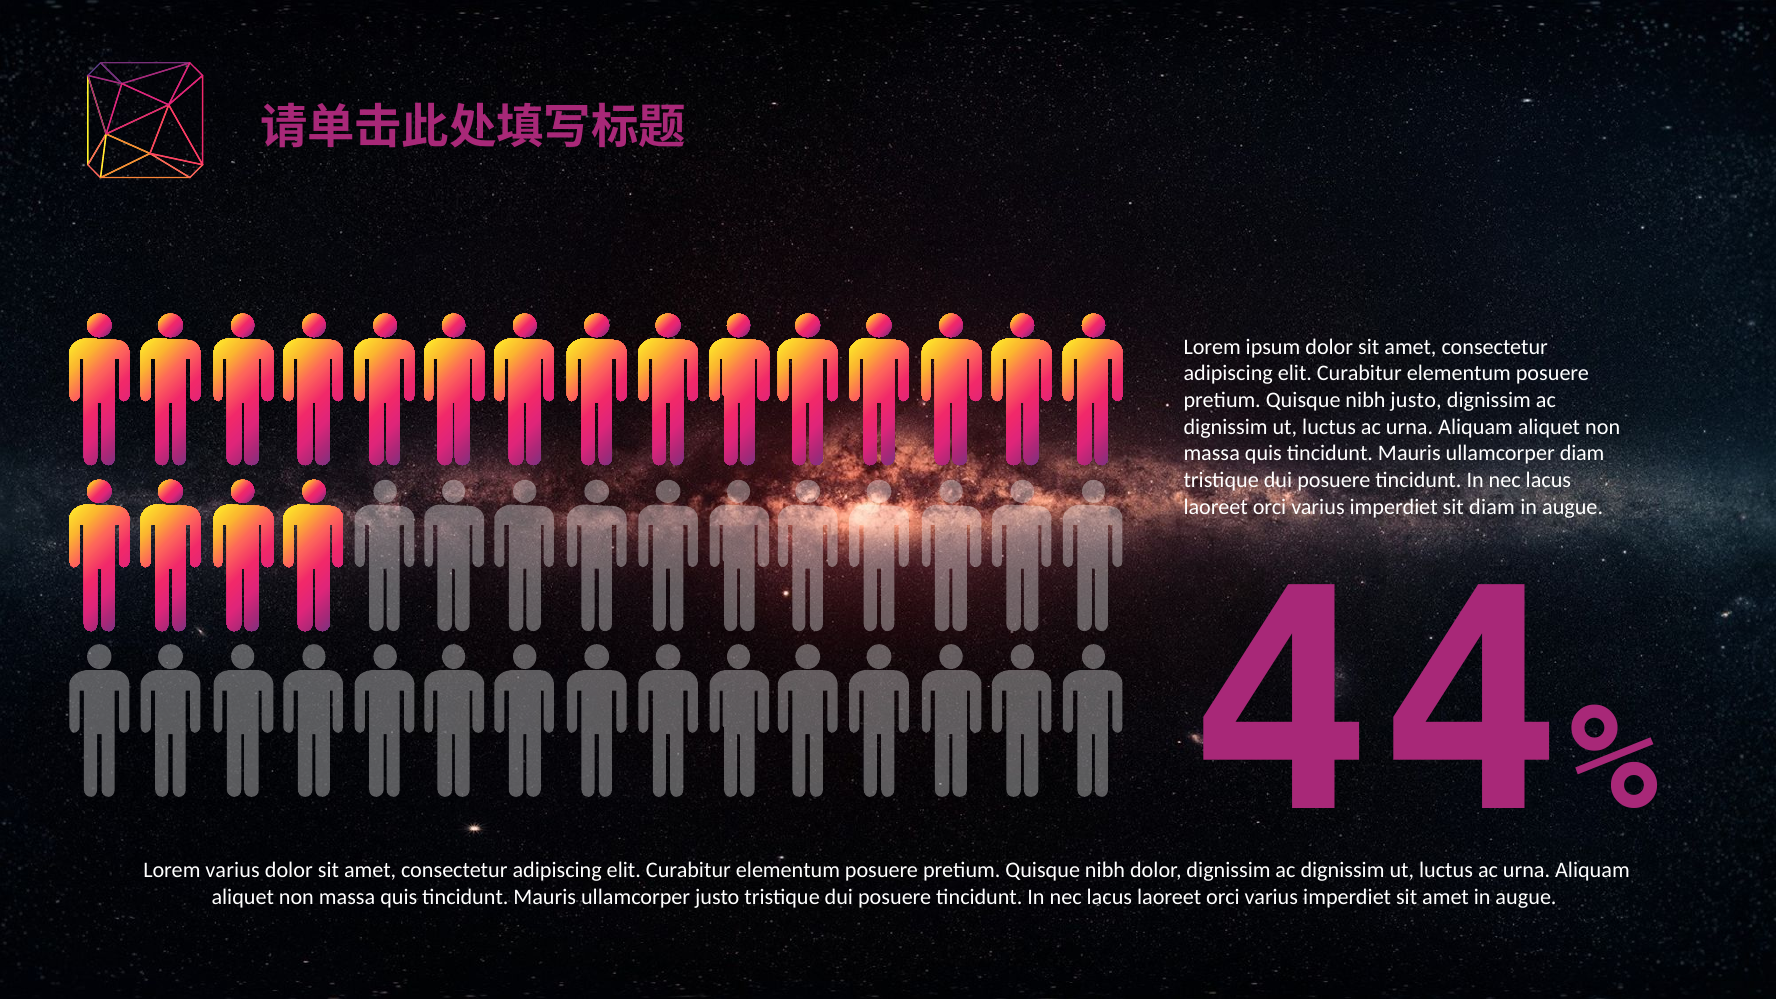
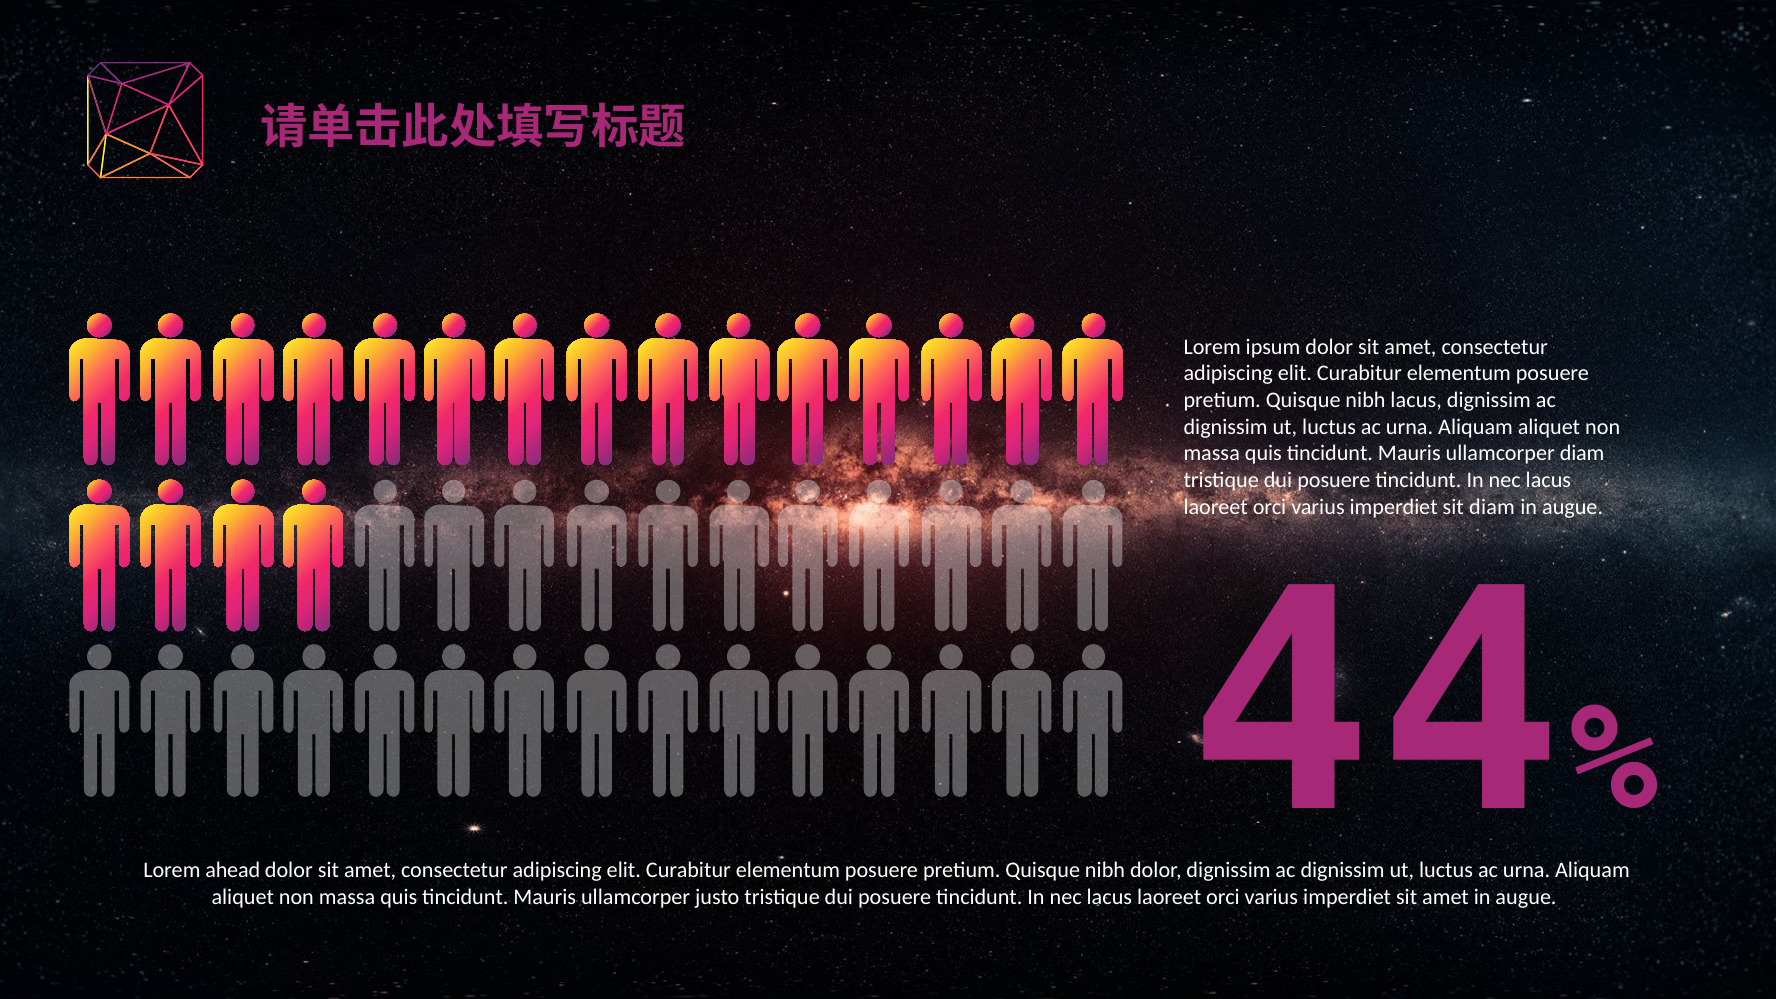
nibh justo: justo -> lacus (1416, 400)
Lorem varius: varius -> ahead (233, 870)
